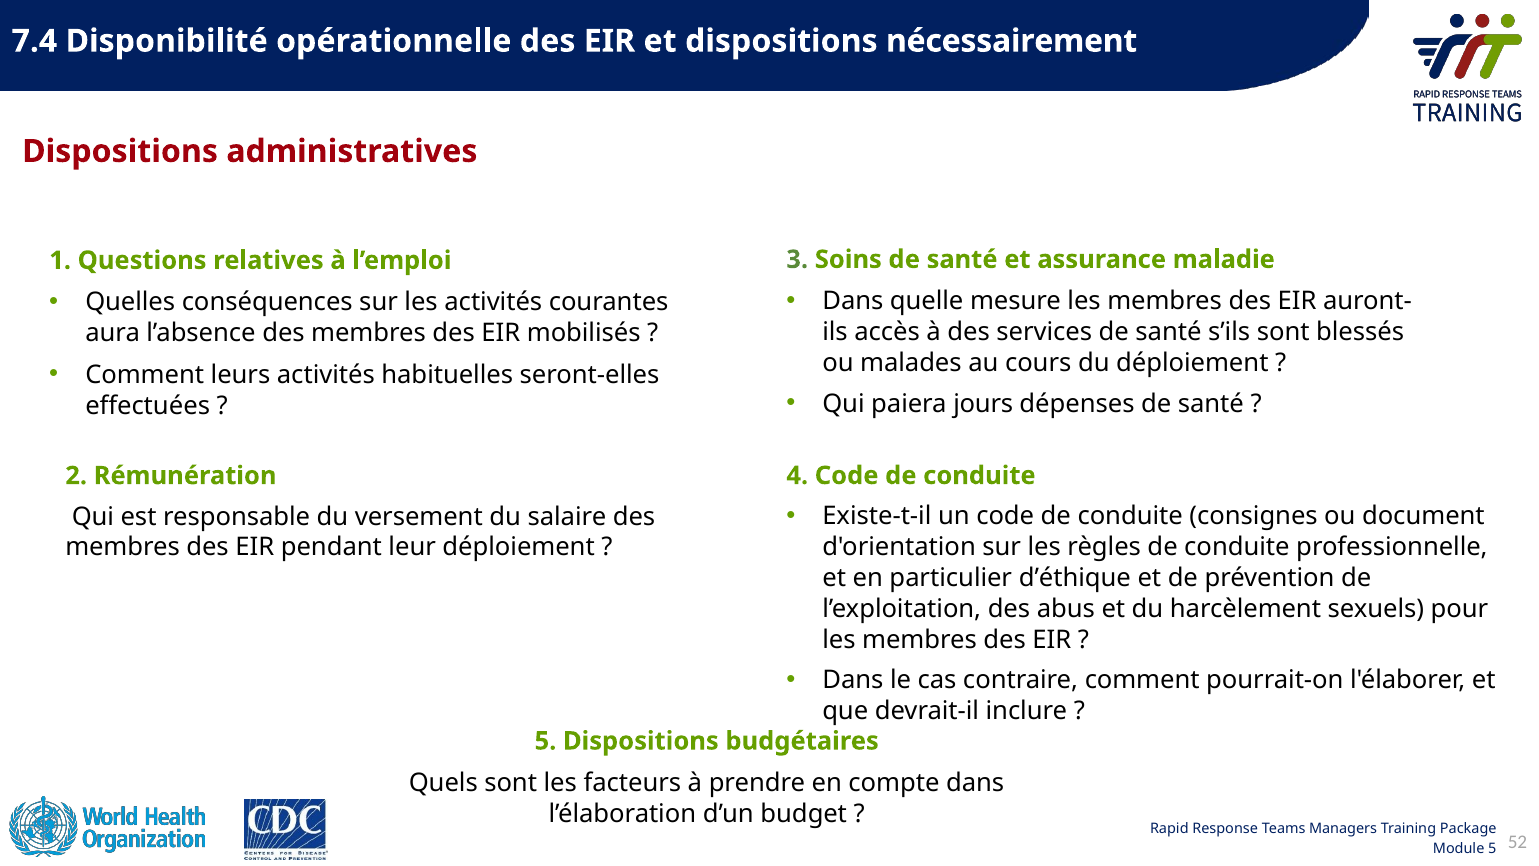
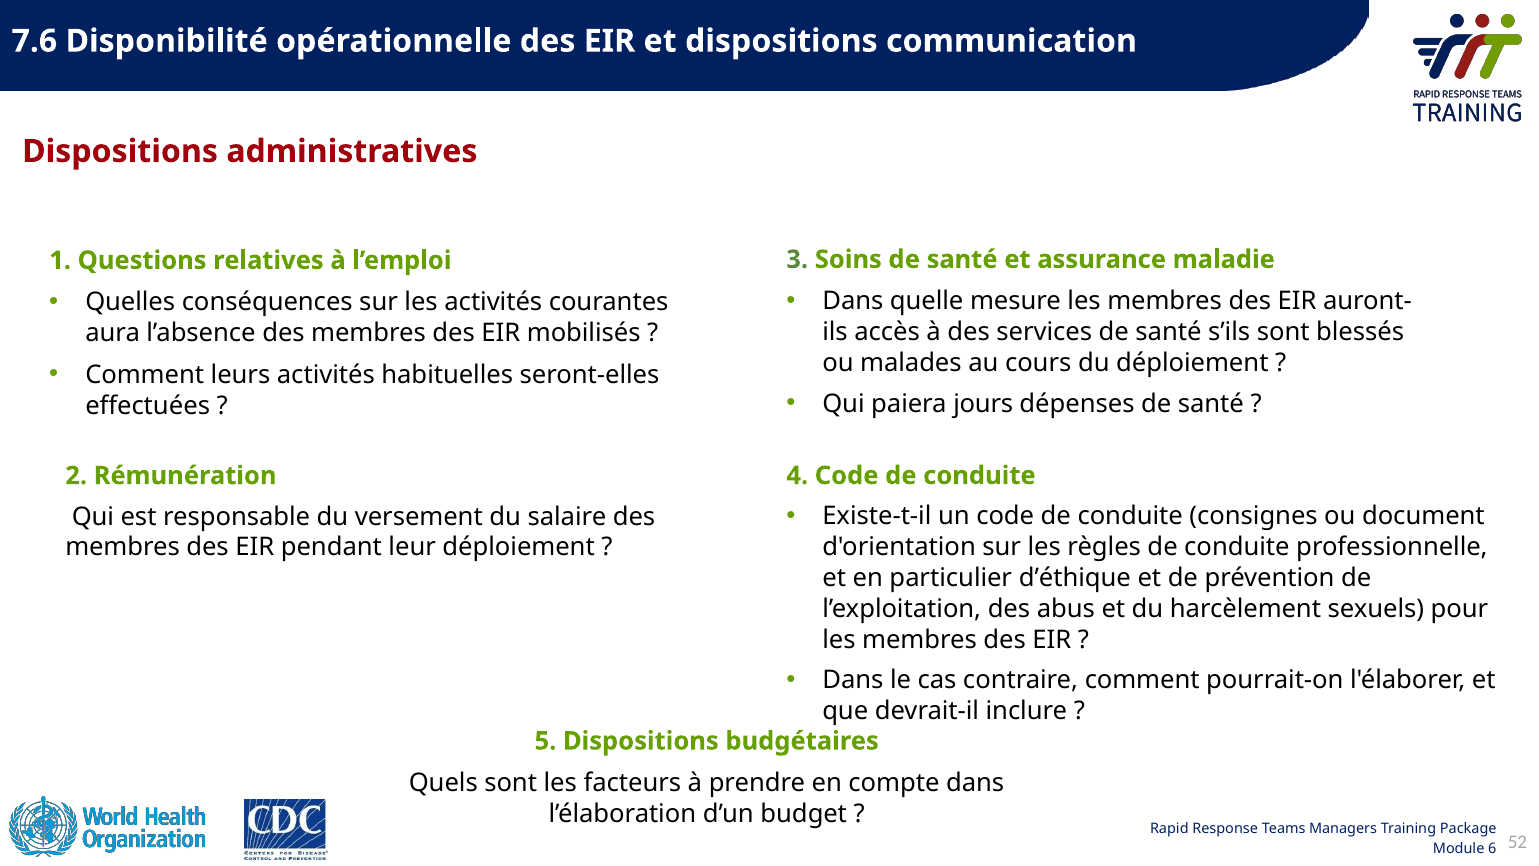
7.4: 7.4 -> 7.6 (34, 41)
nécessairement: nécessairement -> communication (1011, 41)
5: 5 -> 6 (1492, 848)
